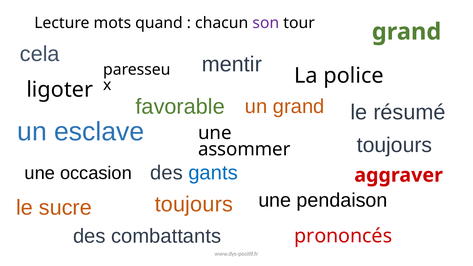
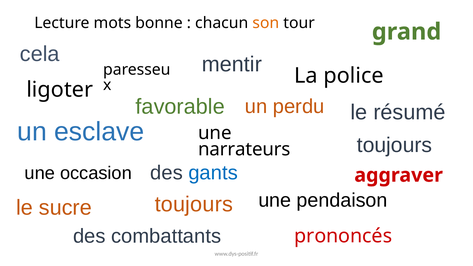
quand: quand -> bonne (159, 23)
son colour: purple -> orange (266, 23)
un grand: grand -> perdu (299, 106)
assommer: assommer -> narrateurs (244, 149)
